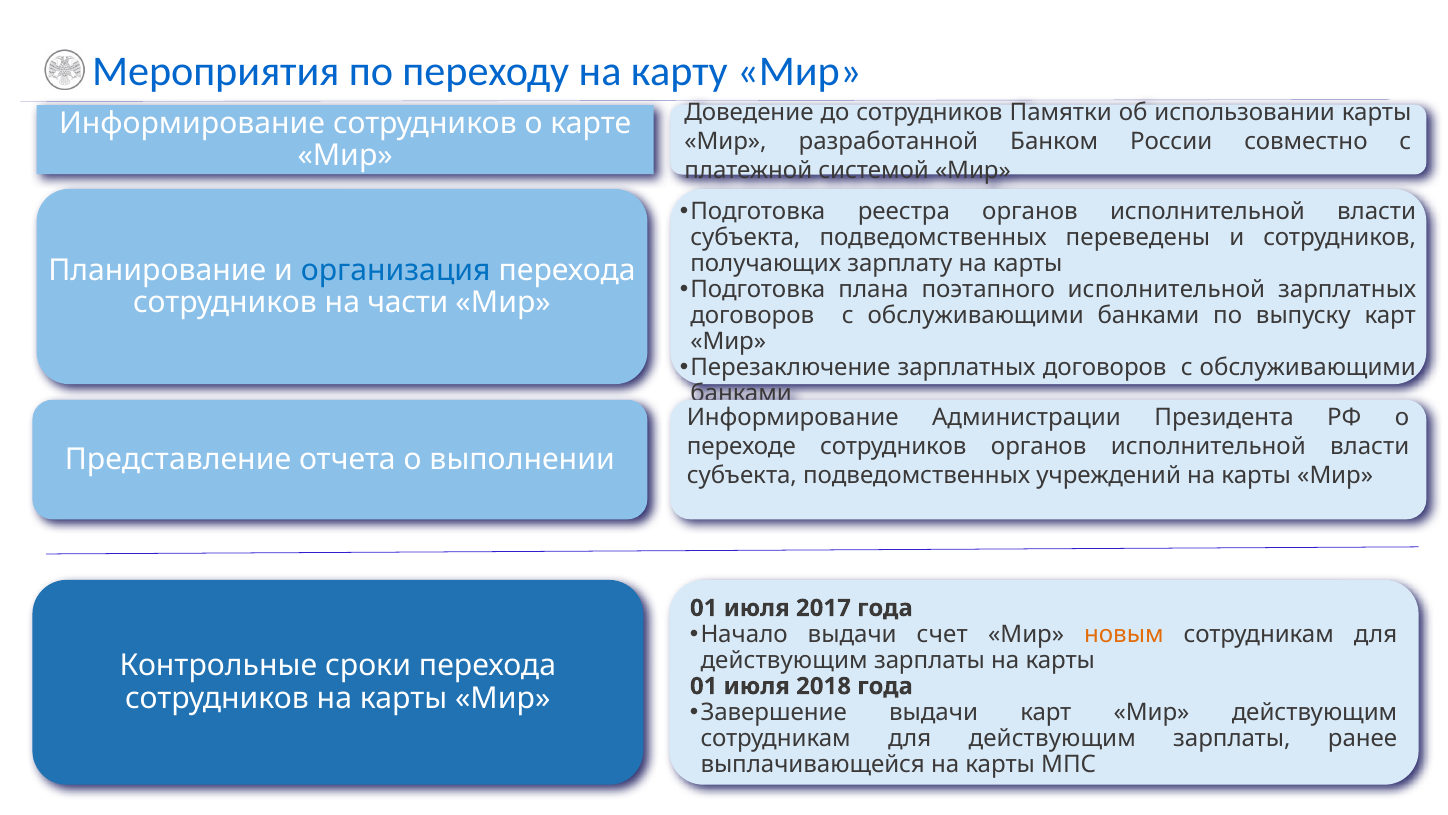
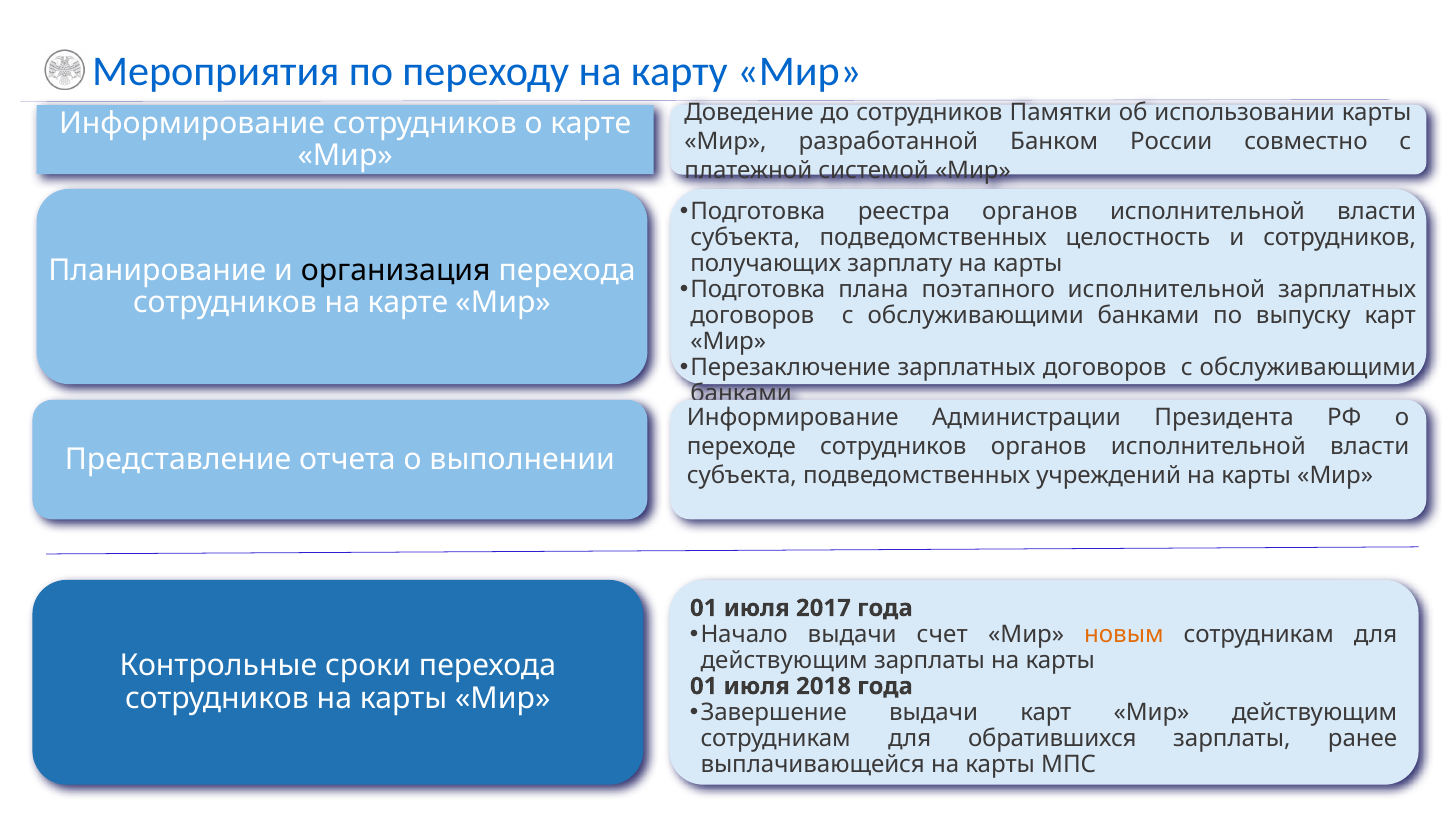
переведены: переведены -> целостность (1138, 237)
организация colour: blue -> black (396, 270)
на части: части -> карте (408, 302)
действующим: действующим -> обратившихся (1052, 738)
